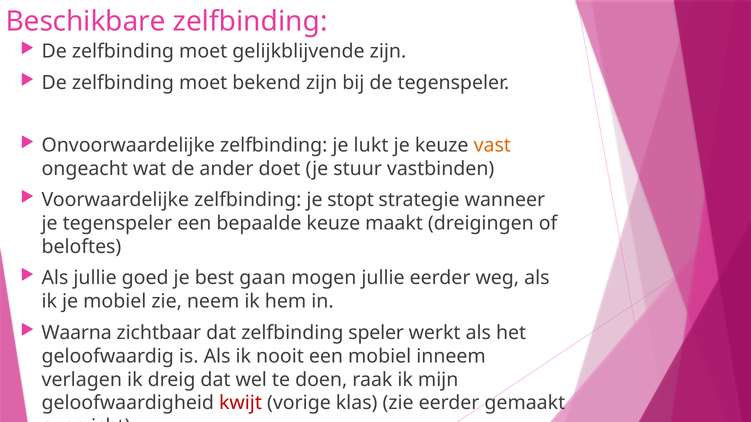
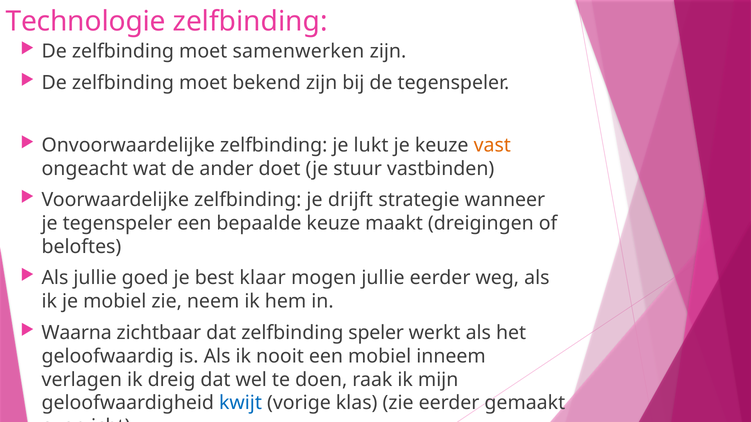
Beschikbare: Beschikbare -> Technologie (86, 22)
gelijkblijvende: gelijkblijvende -> samenwerken (298, 51)
stopt: stopt -> drijft (350, 200)
gaan: gaan -> klaar (263, 278)
kwijt colour: red -> blue (241, 403)
